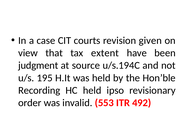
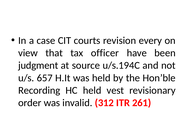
given: given -> every (150, 41)
extent: extent -> officer (105, 53)
195: 195 -> 657 (45, 78)
ipso: ipso -> vest (115, 90)
553: 553 -> 312 (104, 103)
492: 492 -> 261 (142, 103)
